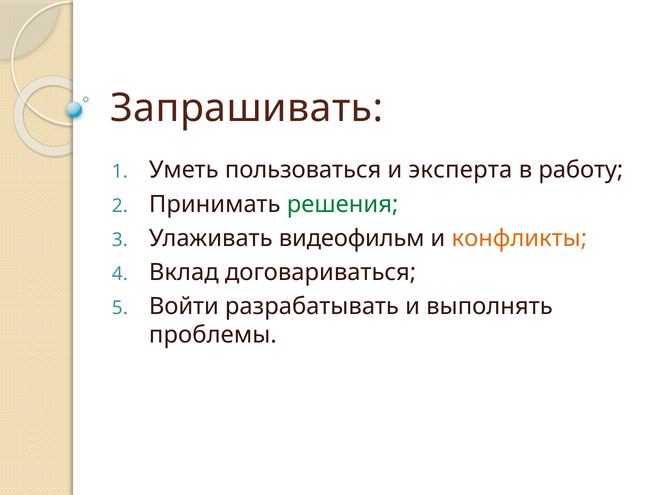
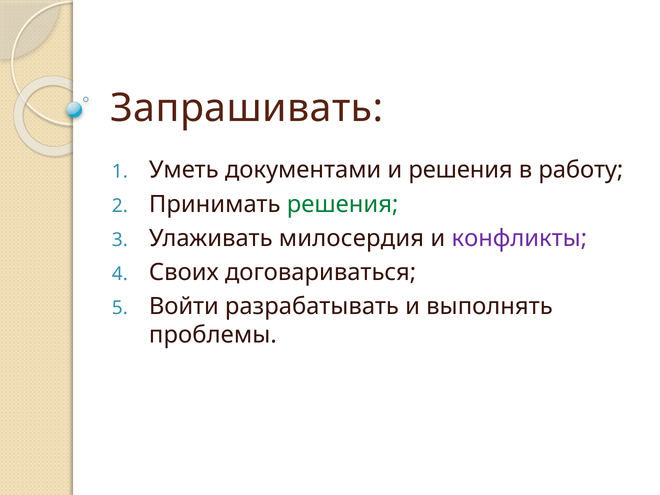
пользоваться: пользоваться -> документами (303, 170)
и эксперта: эксперта -> решения (461, 170)
видеофильм: видеофильм -> милосердия (351, 238)
конфликты colour: orange -> purple (519, 238)
Вклад: Вклад -> Своих (184, 272)
